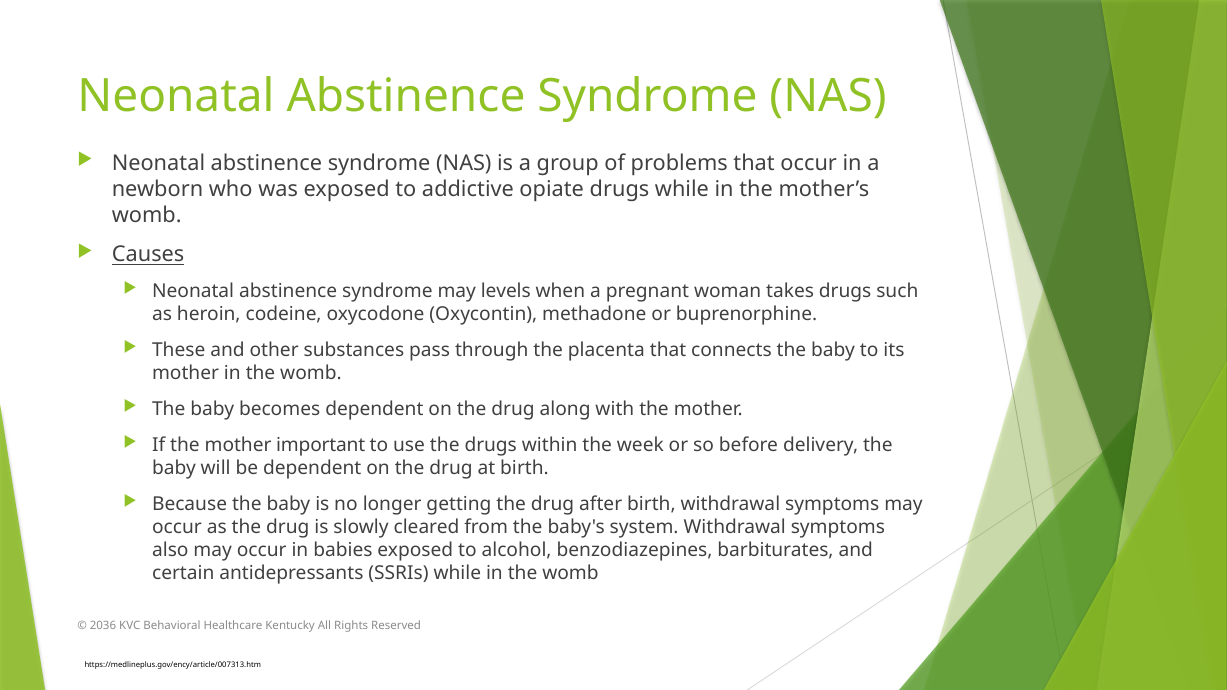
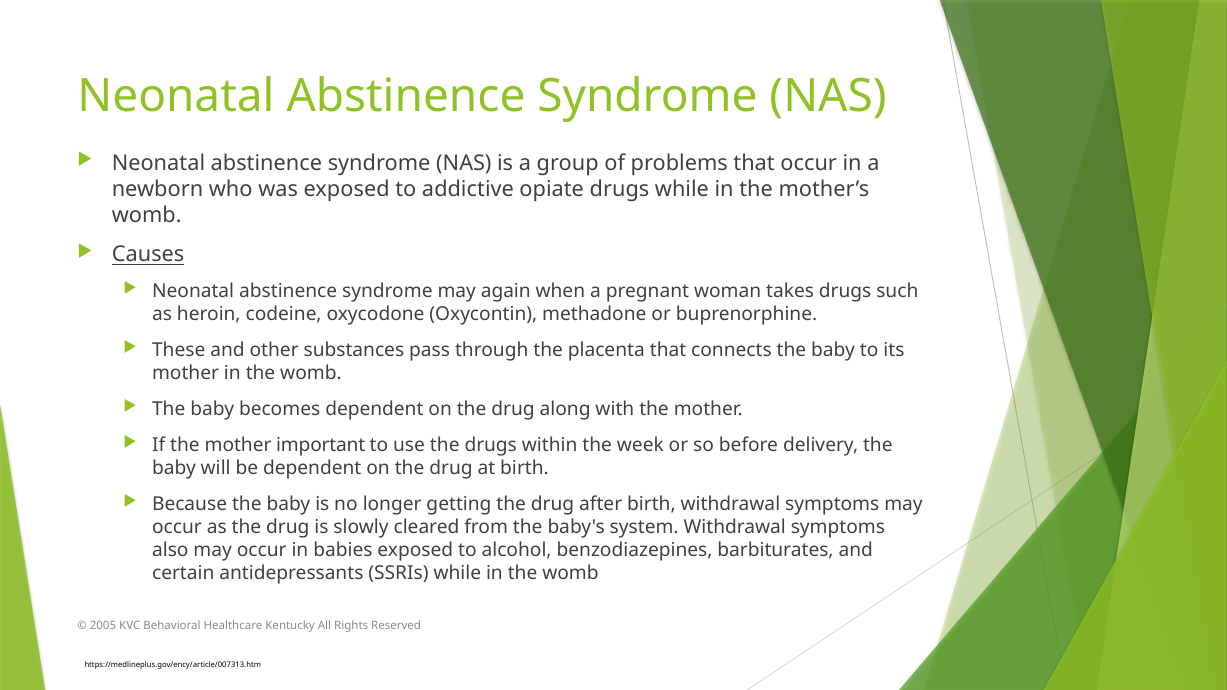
levels: levels -> again (506, 292)
2036: 2036 -> 2005 (103, 626)
